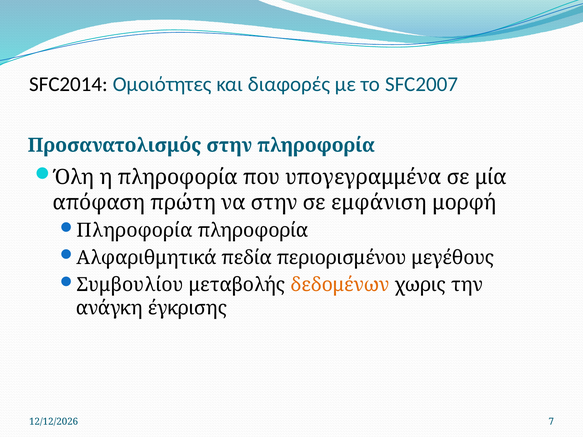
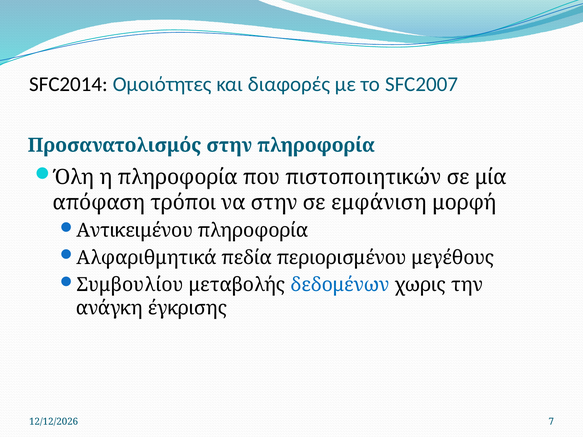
υπογεγραμμένα: υπογεγραμμένα -> πιστοποιητικών (363, 177)
πρώτη: πρώτη -> τρόποι (183, 203)
Πληροφορία: Πληροφορία -> Αντικειμένου (135, 231)
δεδομένων colour: orange -> blue (340, 285)
